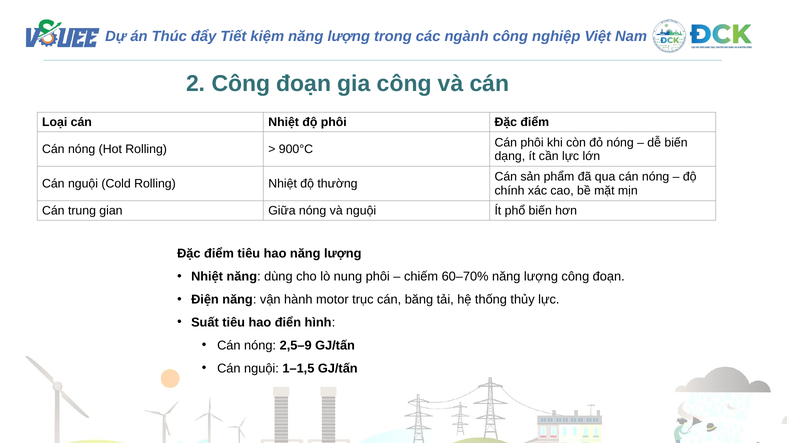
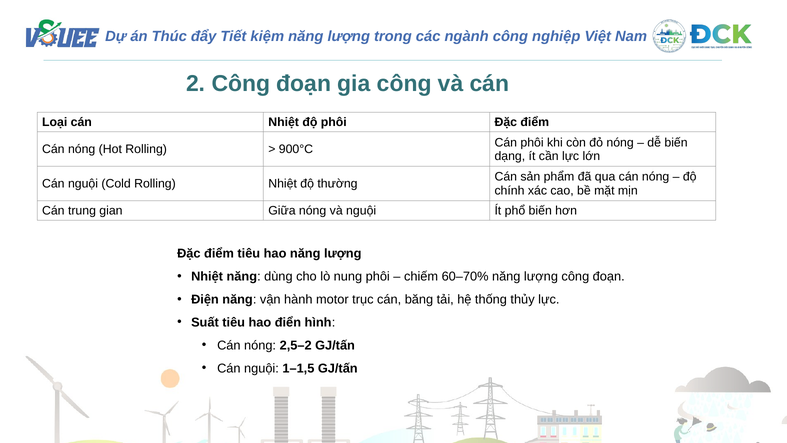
2,5–9: 2,5–9 -> 2,5–2 (296, 345)
